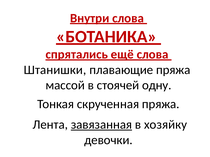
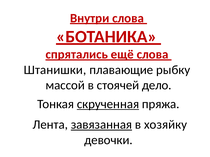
плавающие пряжа: пряжа -> рыбку (173, 70)
одну: одну -> дело (157, 85)
скрученная underline: none -> present (108, 104)
